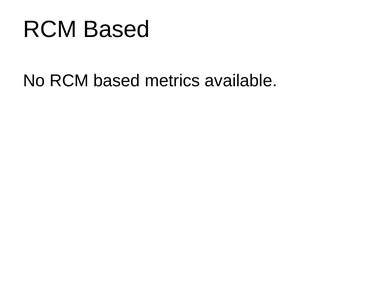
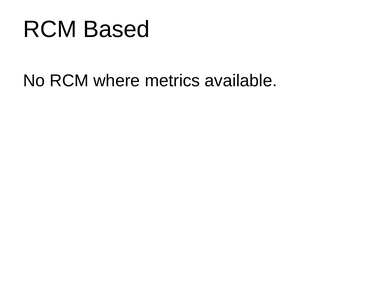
No RCM based: based -> where (117, 81)
